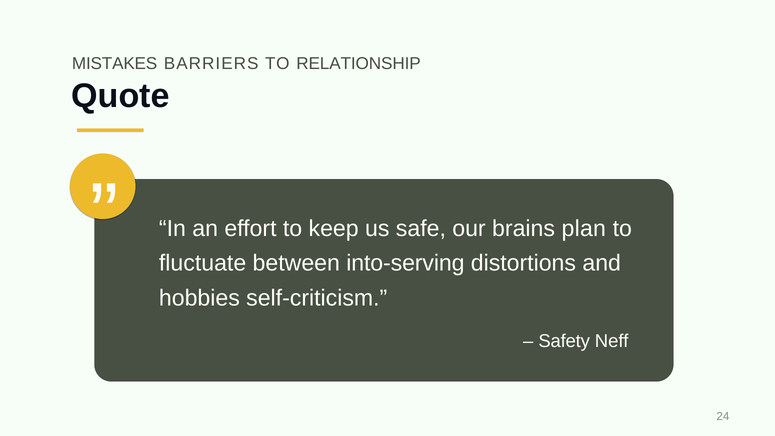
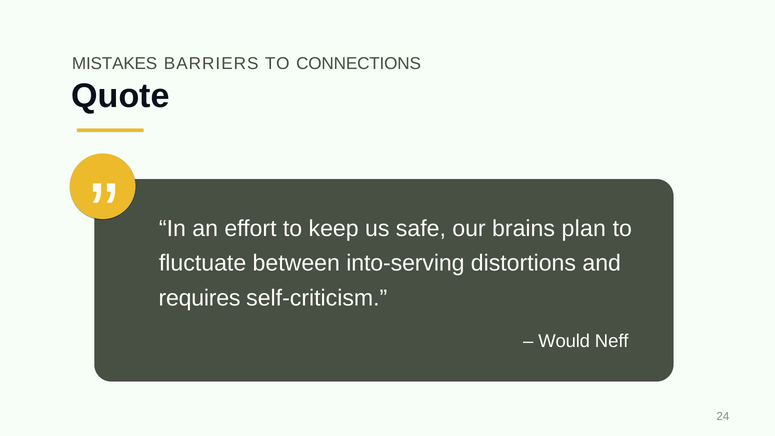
RELATIONSHIP: RELATIONSHIP -> CONNECTIONS (359, 64)
hobbies: hobbies -> requires (200, 298)
Safety: Safety -> Would (564, 341)
